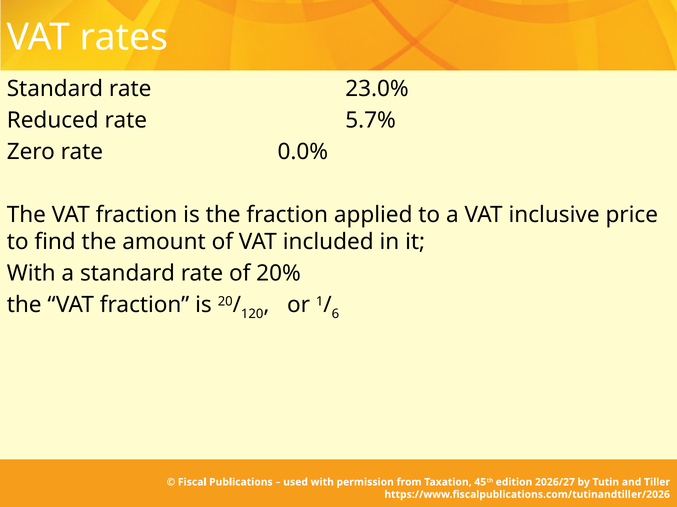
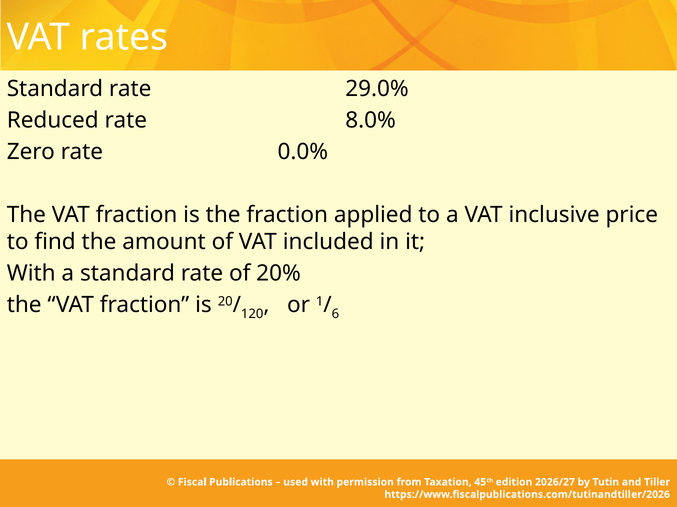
23.0%: 23.0% -> 29.0% (377, 89)
5.7%: 5.7% -> 8.0% (371, 120)
